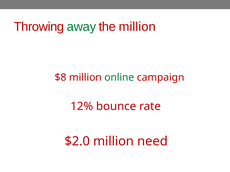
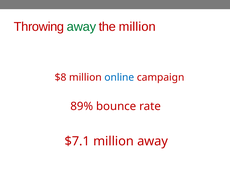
online colour: green -> blue (119, 78)
12%: 12% -> 89% (82, 107)
$2.0: $2.0 -> $7.1 (77, 142)
million need: need -> away (153, 142)
